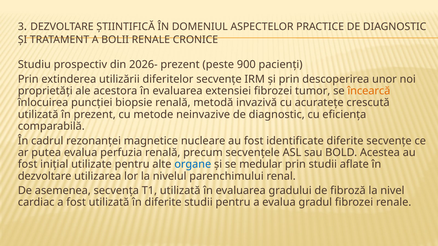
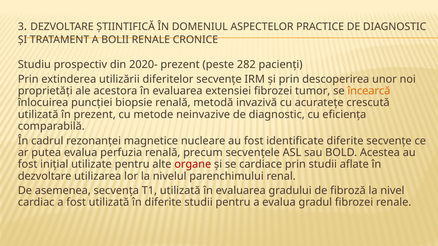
2026-: 2026- -> 2020- (143, 65)
900: 900 -> 282 (246, 65)
organe colour: blue -> red (193, 165)
medular: medular -> cardiace (261, 165)
